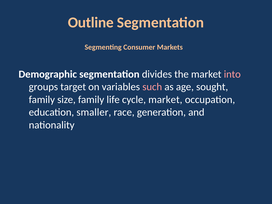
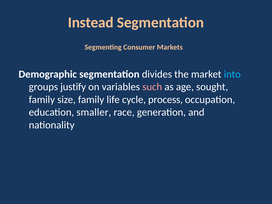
Outline: Outline -> Instead (91, 23)
into colour: pink -> light blue (232, 74)
target: target -> justify (73, 87)
cycle market: market -> process (165, 100)
